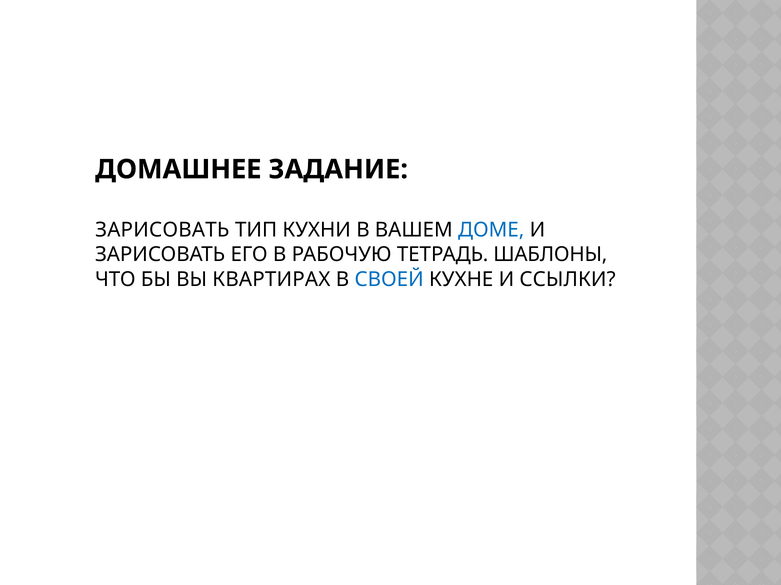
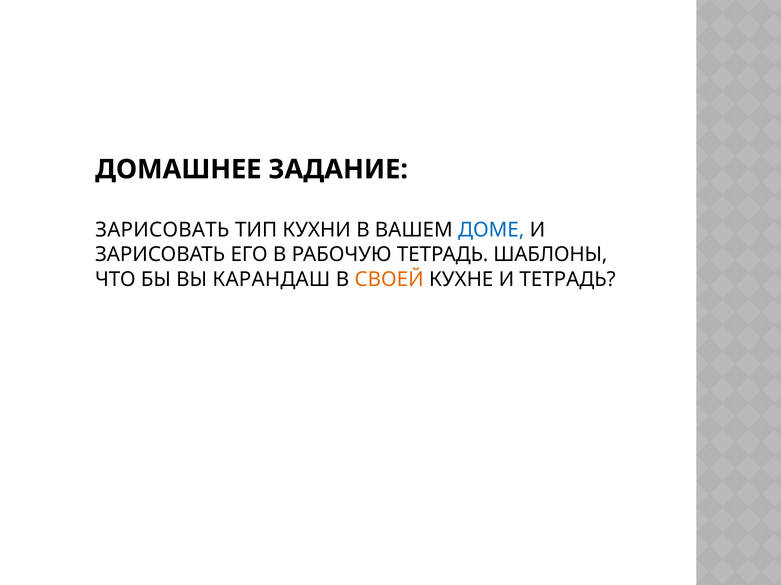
КВАРТИРАХ: КВАРТИРАХ -> КАРАНДАШ (271, 280)
СВОЕЙ colour: blue -> orange (389, 280)
И ССЫЛКИ: ССЫЛКИ -> ТЕТРАДЬ (568, 280)
